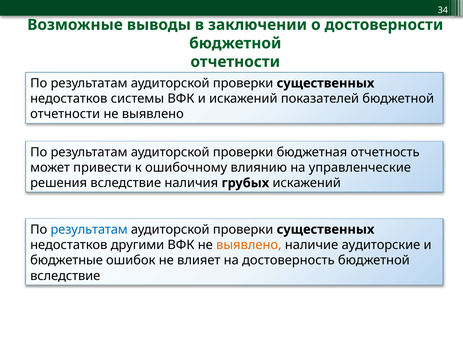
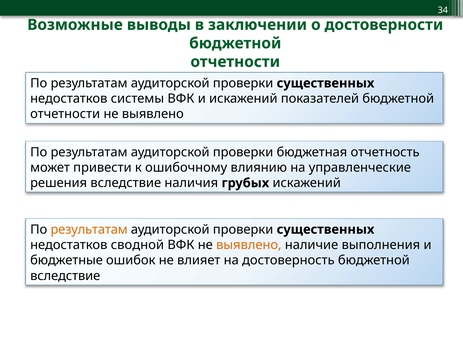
результатам colour: blue -> orange (89, 230)
другими: другими -> сводной (137, 245)
аудиторские: аудиторские -> выполнения (381, 245)
